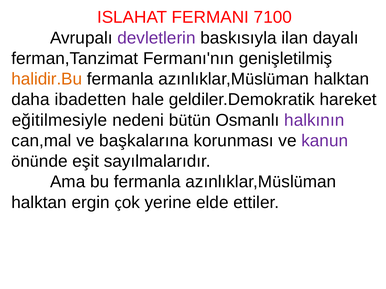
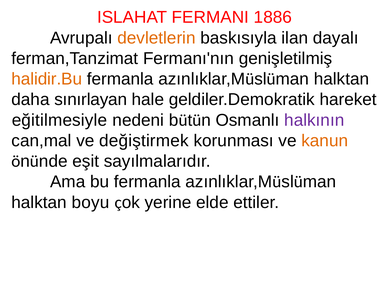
7100: 7100 -> 1886 (273, 17)
devletlerin colour: purple -> orange (156, 38)
ibadetten: ibadetten -> sınırlayan (91, 100)
başkalarına: başkalarına -> değiştirmek (144, 141)
kanun colour: purple -> orange (325, 141)
ergin: ergin -> boyu (91, 203)
